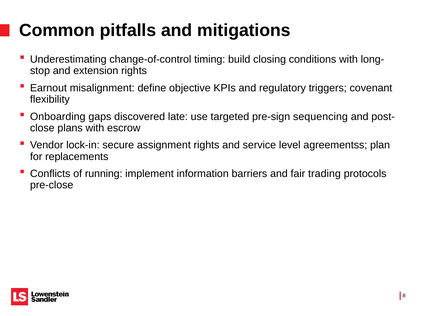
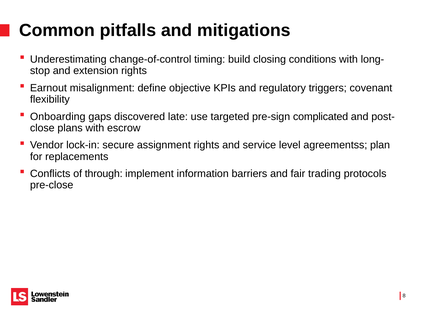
sequencing: sequencing -> complicated (321, 116)
running: running -> through (104, 174)
